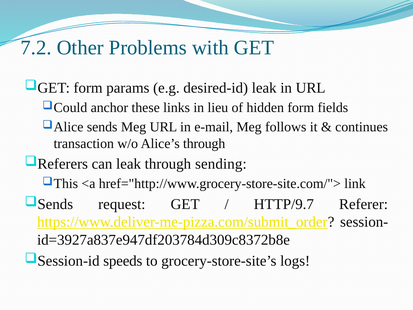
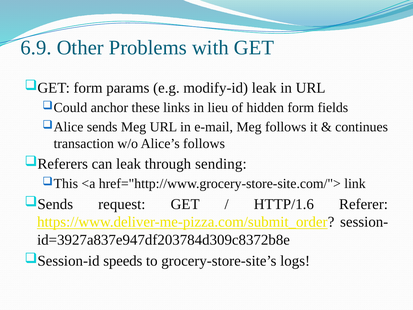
7.2: 7.2 -> 6.9 (36, 48)
desired-id: desired-id -> modify-id (216, 88)
Alice’s through: through -> follows (204, 143)
HTTP/9.7: HTTP/9.7 -> HTTP/1.6 (284, 204)
